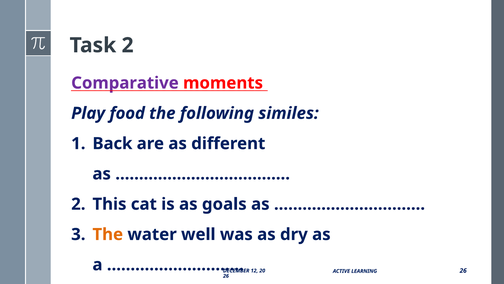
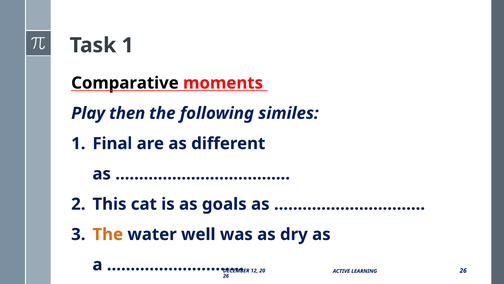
Task 2: 2 -> 1 (128, 45)
Comparative colour: purple -> black (125, 83)
food: food -> then (127, 113)
Back: Back -> Final (112, 143)
